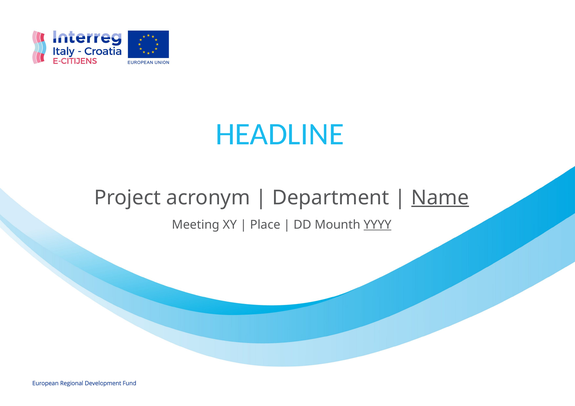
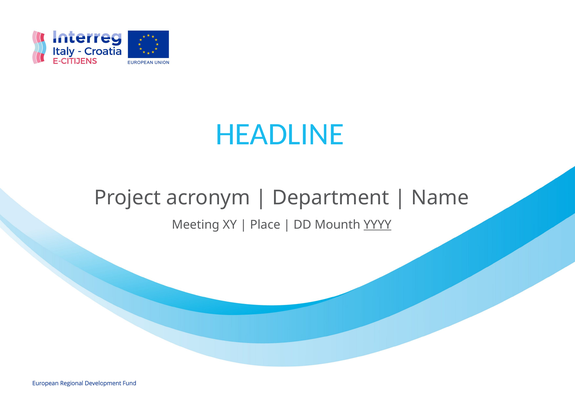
Name underline: present -> none (440, 198)
